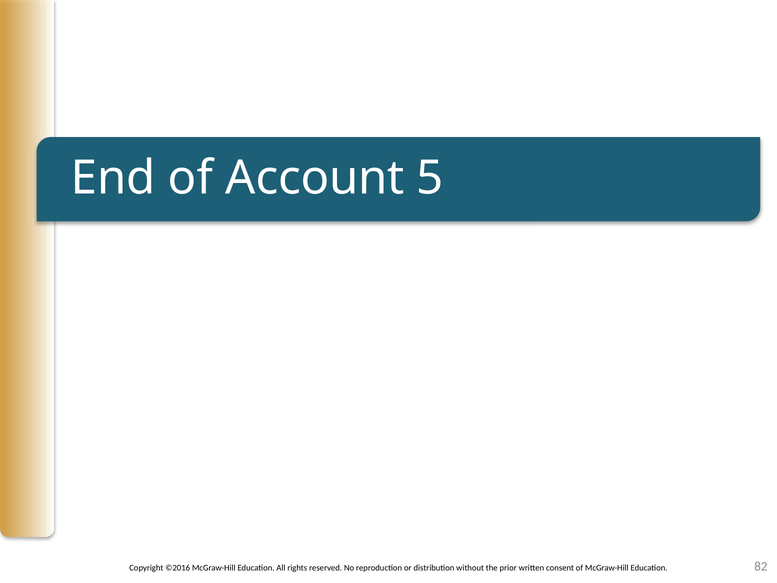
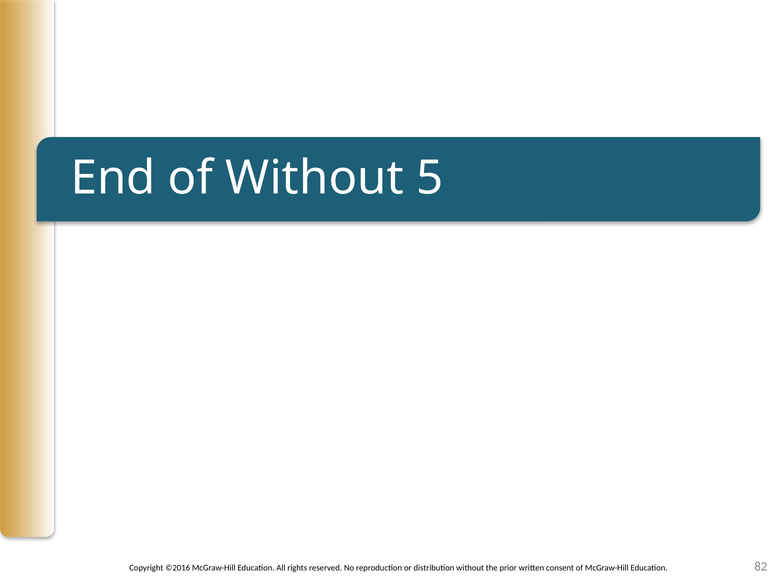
of Account: Account -> Without (315, 178)
